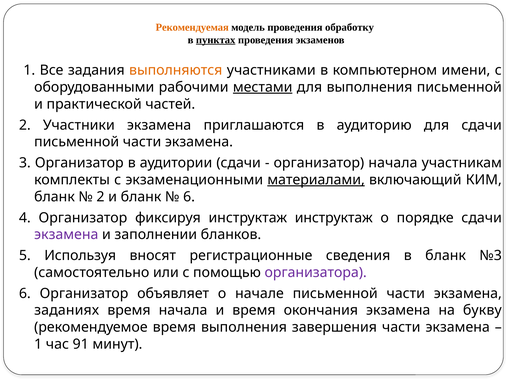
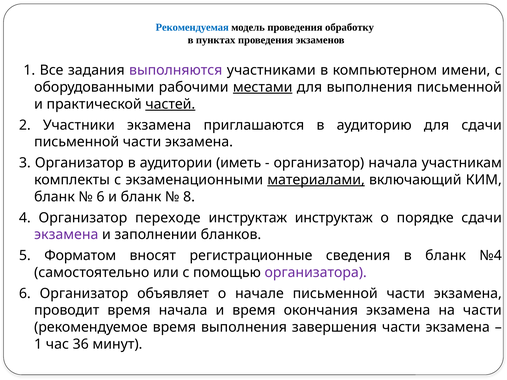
Рекомендуемая colour: orange -> blue (192, 27)
пунктах underline: present -> none (216, 40)
выполняются colour: orange -> purple (176, 70)
частей underline: none -> present (170, 104)
аудитории сдачи: сдачи -> иметь (239, 163)
2: 2 -> 6 (101, 197)
6: 6 -> 8 (189, 197)
фиксируя: фиксируя -> переходе (168, 218)
Используя: Используя -> Форматом (80, 256)
№3: №3 -> №4 (491, 256)
заданиях: заданиях -> проводит (67, 311)
на букву: букву -> части (482, 311)
91: 91 -> 36 (81, 344)
